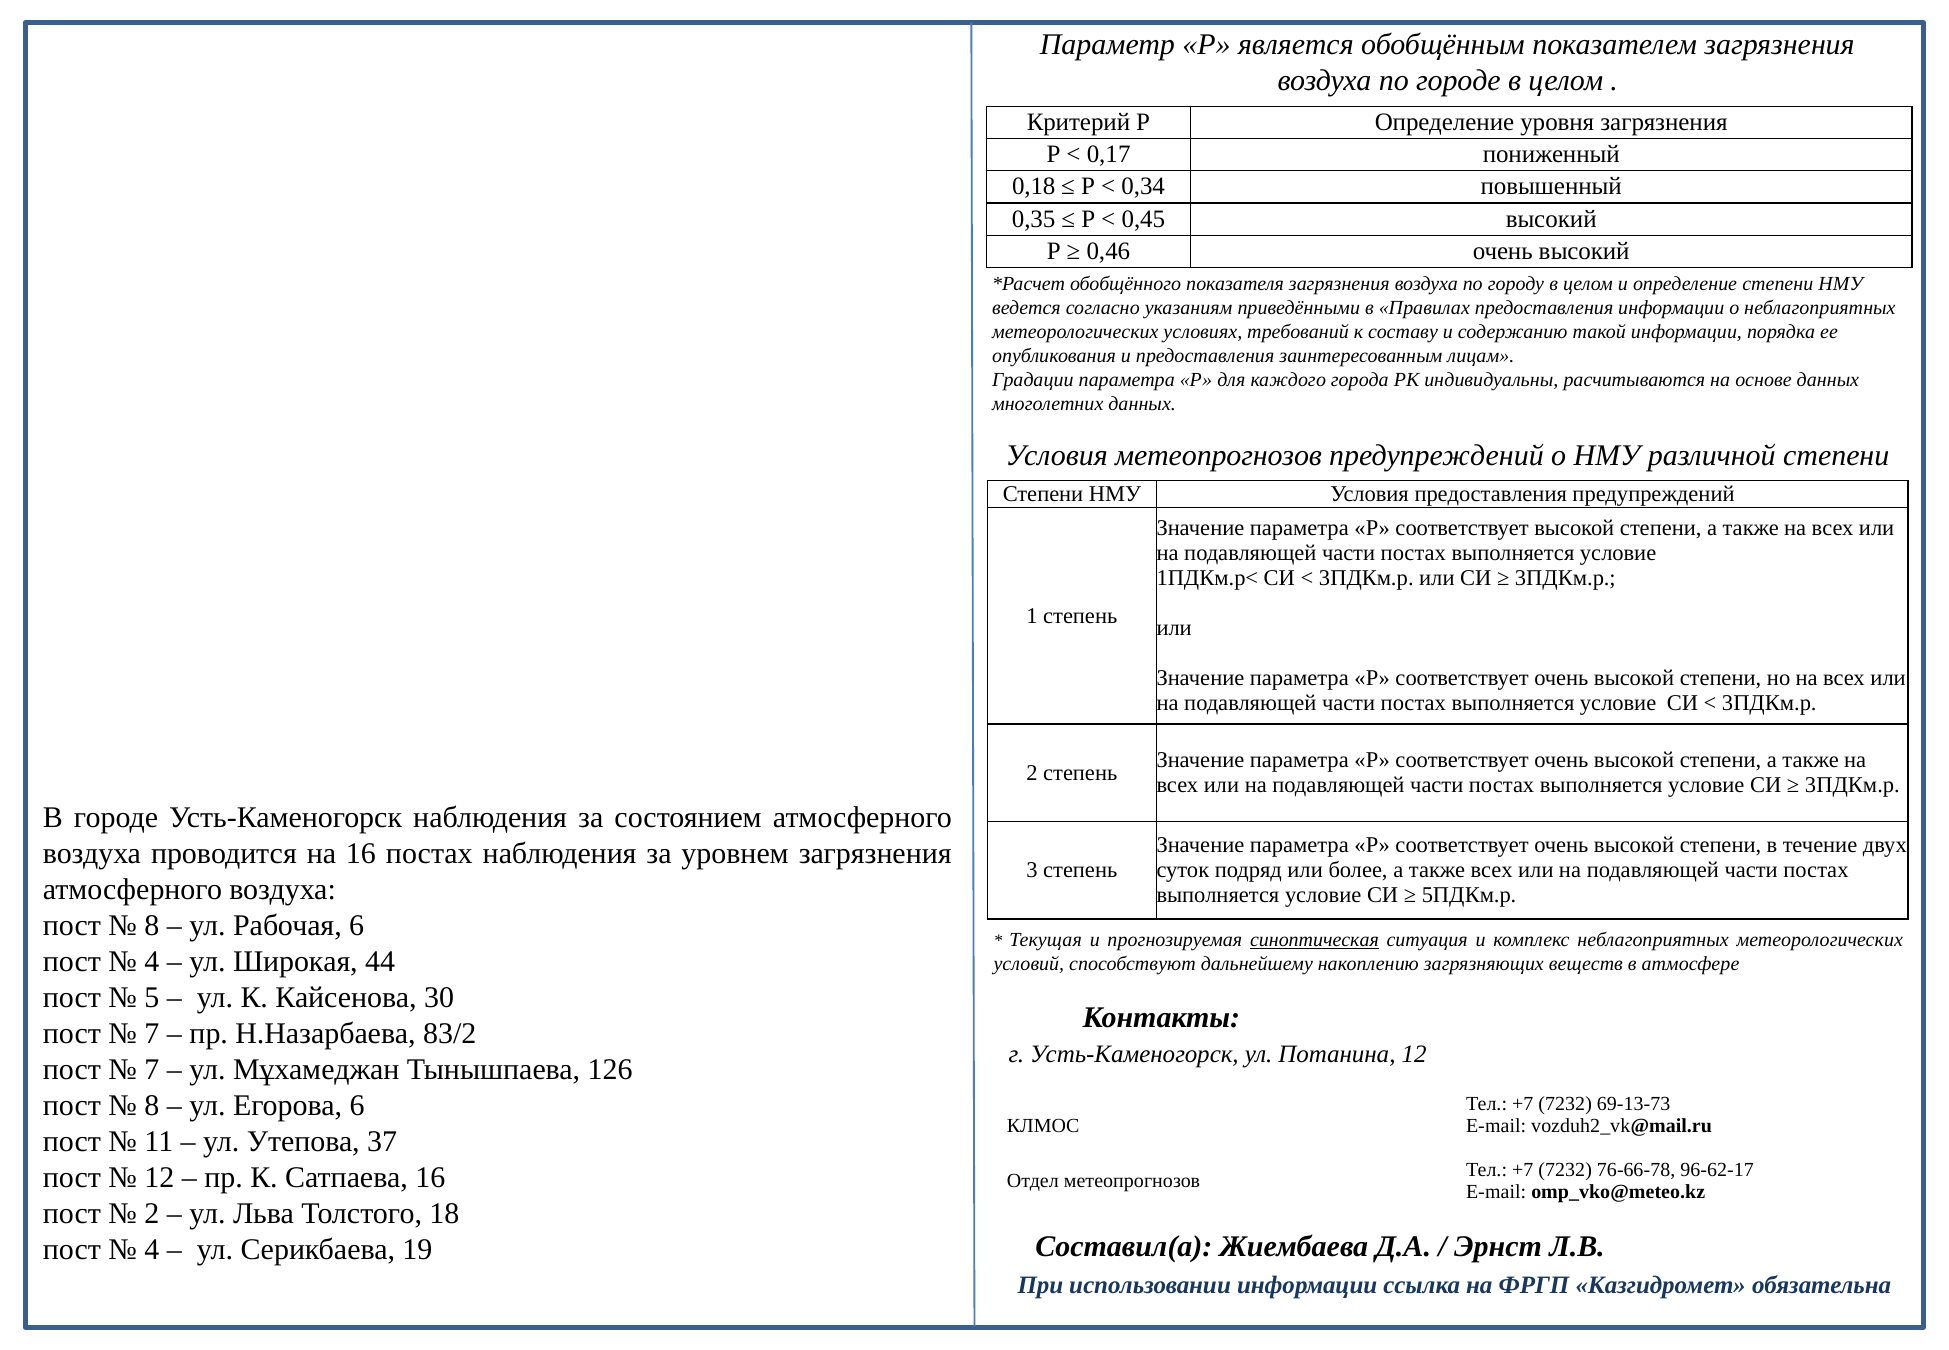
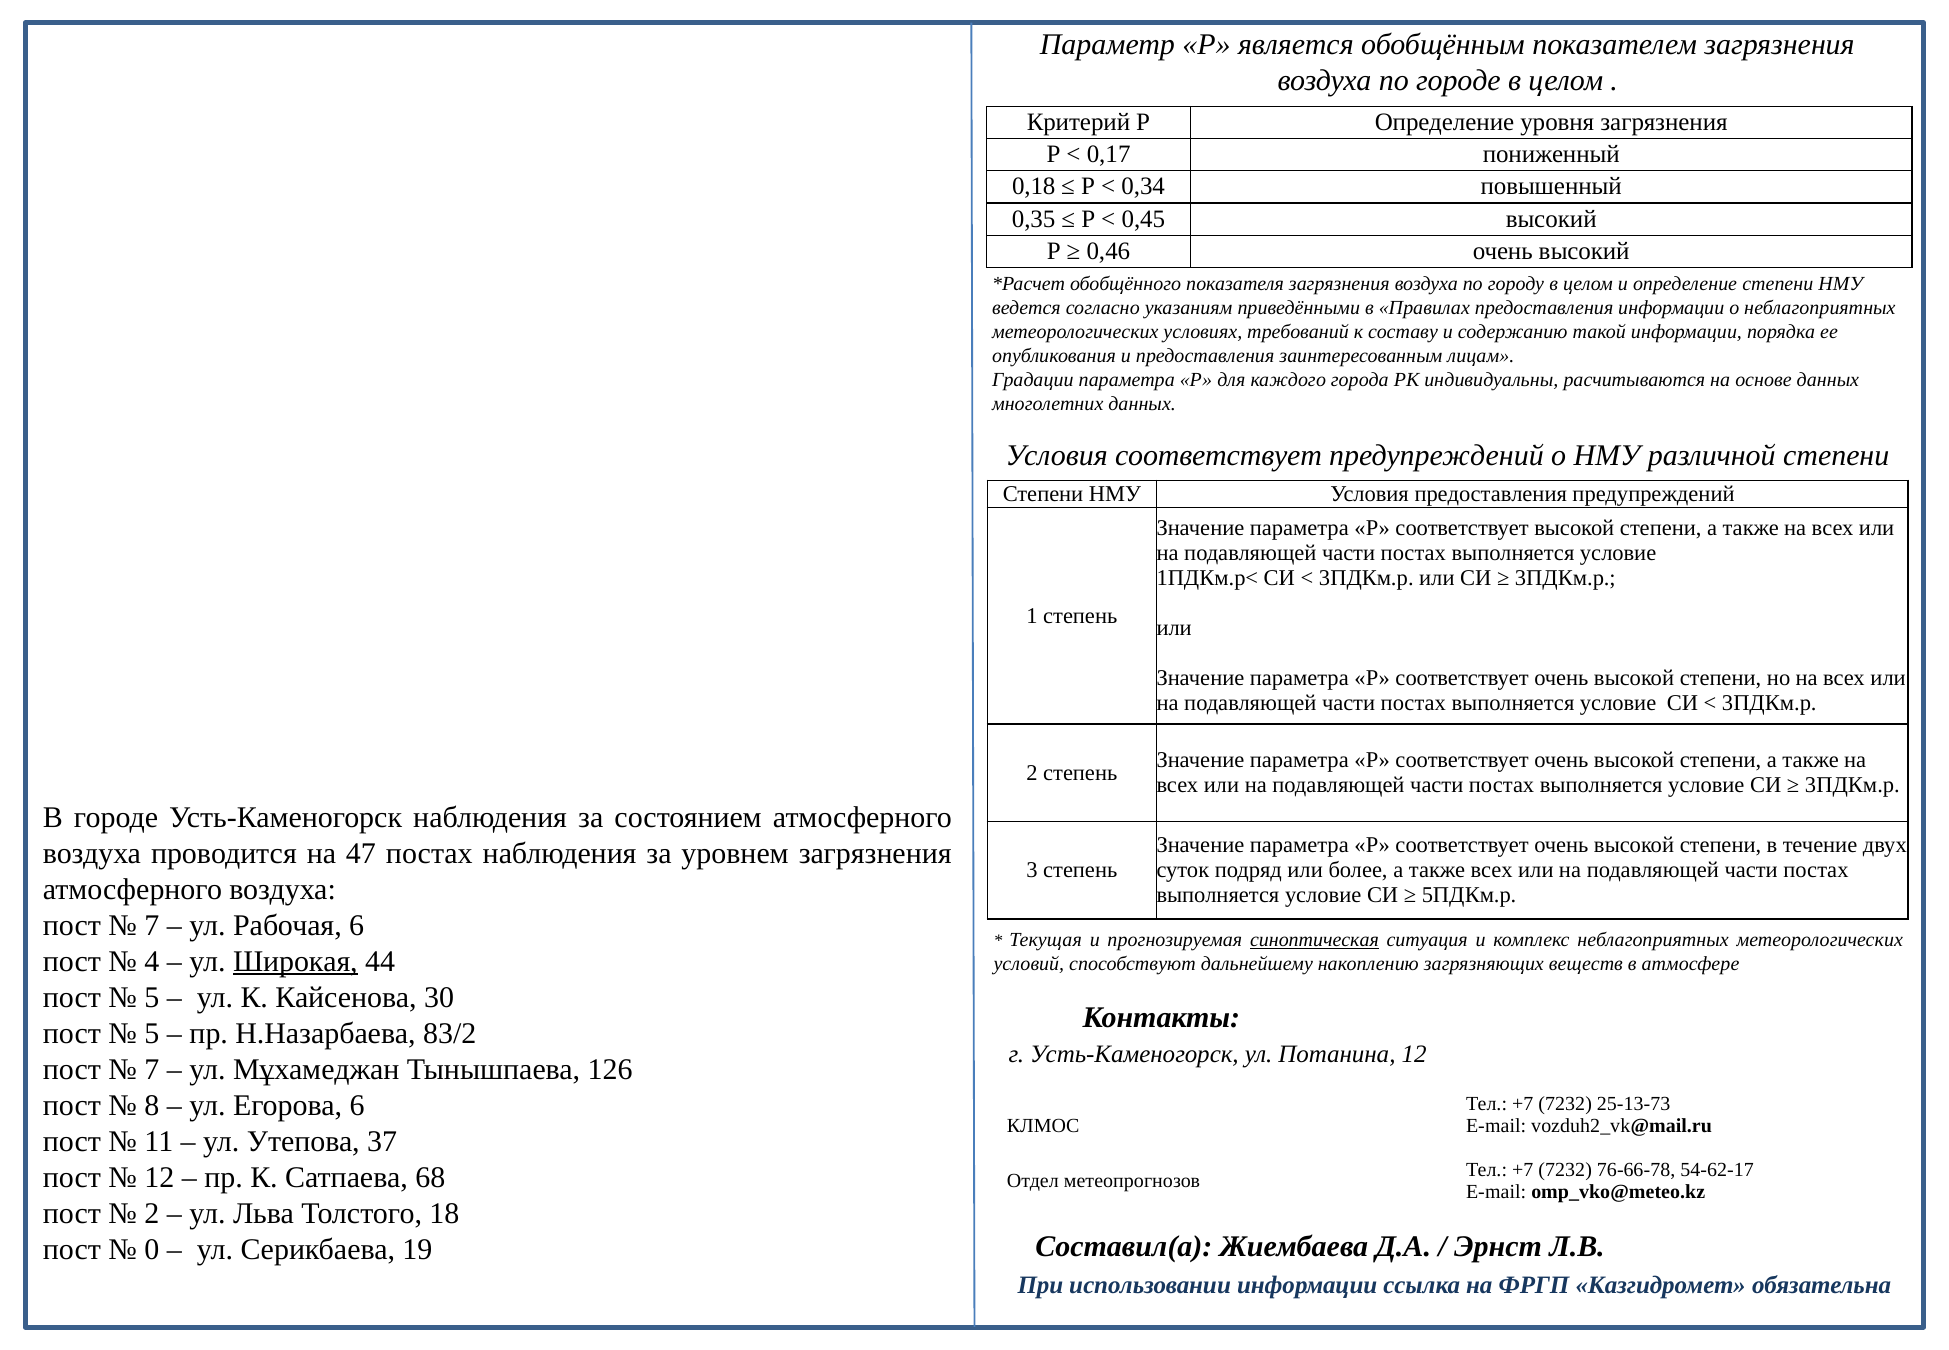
Условия метеопрогнозов: метеопрогнозов -> соответствует (1219, 455)
на 16: 16 -> 47 (361, 853)
8: 8 -> 7 (152, 925)
Широкая underline: none -> present (295, 961)
7: 7 -> 5 (152, 1033)
69-13-73: 69-13-73 -> 25-13-73 (1634, 1103)
96-62-17: 96-62-17 -> 54-62-17 (1717, 1169)
Сатпаева 16: 16 -> 68 (430, 1177)
4: 4 -> 0 (152, 1249)
